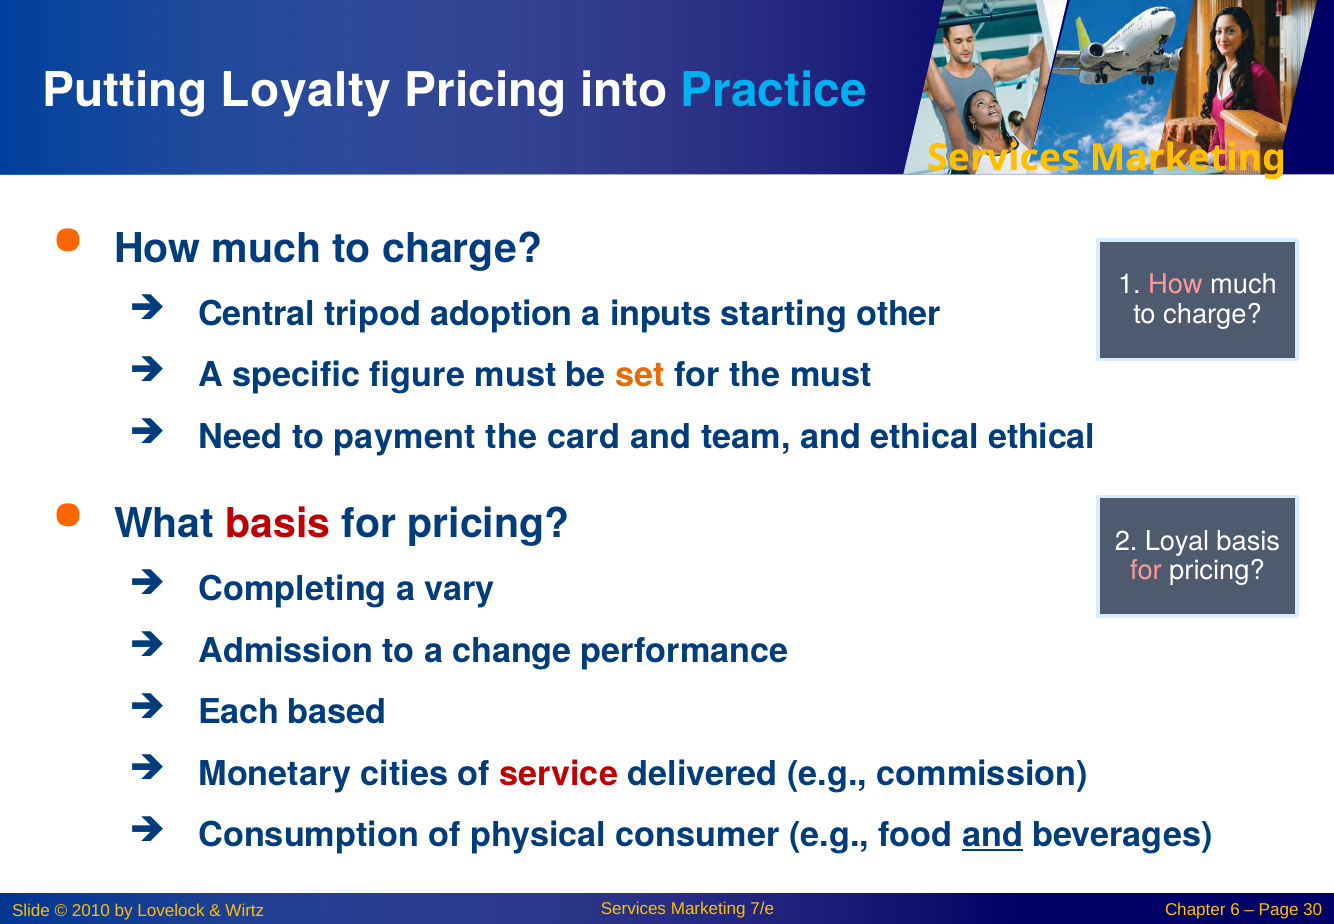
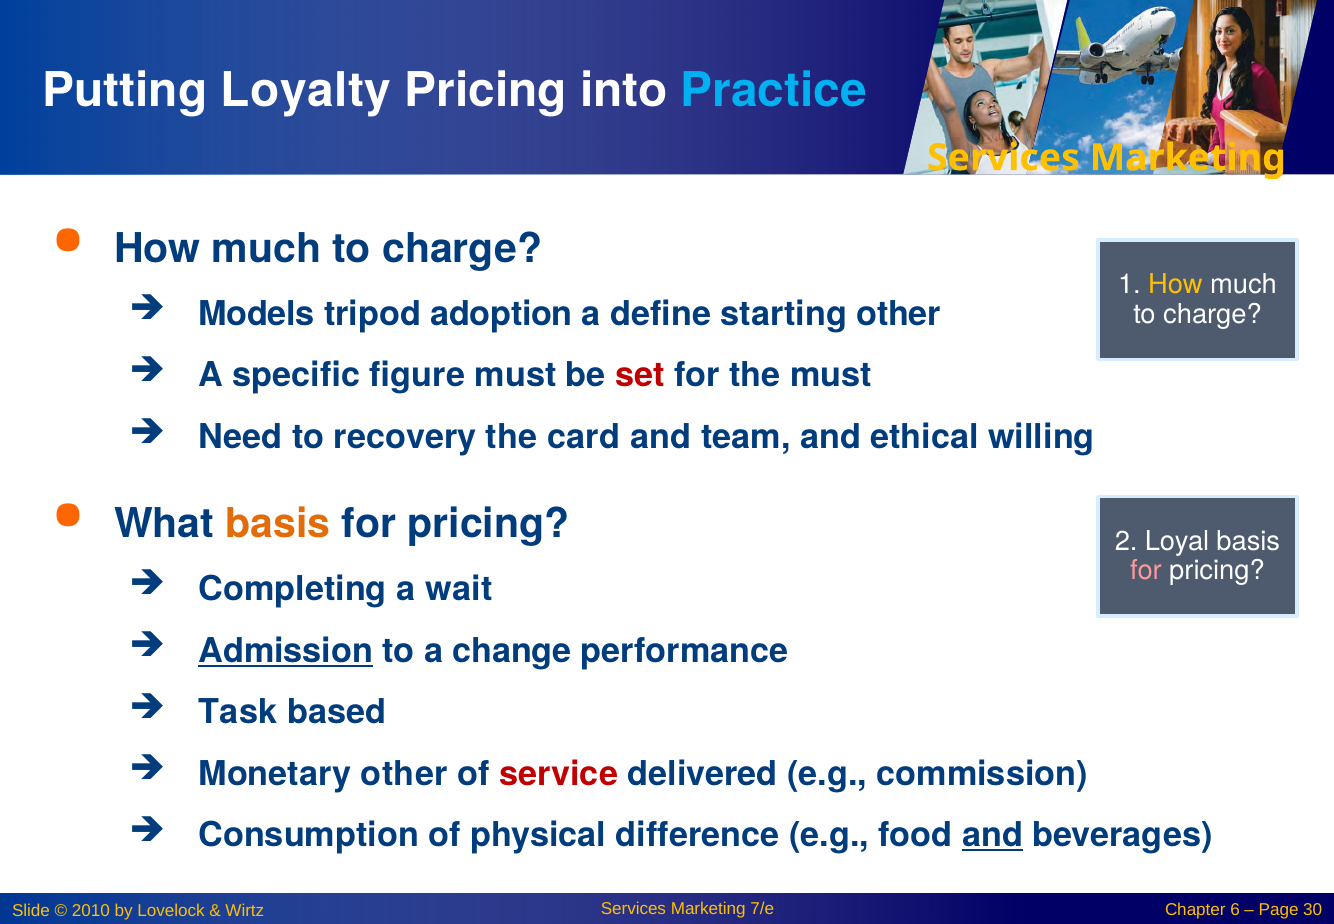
How colour: pink -> yellow (1175, 285)
Central: Central -> Models (257, 314)
inputs: inputs -> define (661, 314)
set colour: orange -> red (640, 376)
payment: payment -> recovery (405, 437)
ethical ethical: ethical -> willing (1042, 437)
basis colour: red -> orange (278, 524)
vary: vary -> wait (459, 589)
Admission underline: none -> present (286, 651)
Each: Each -> Task (238, 712)
Monetary cities: cities -> other (404, 774)
consumer: consumer -> difference (698, 835)
